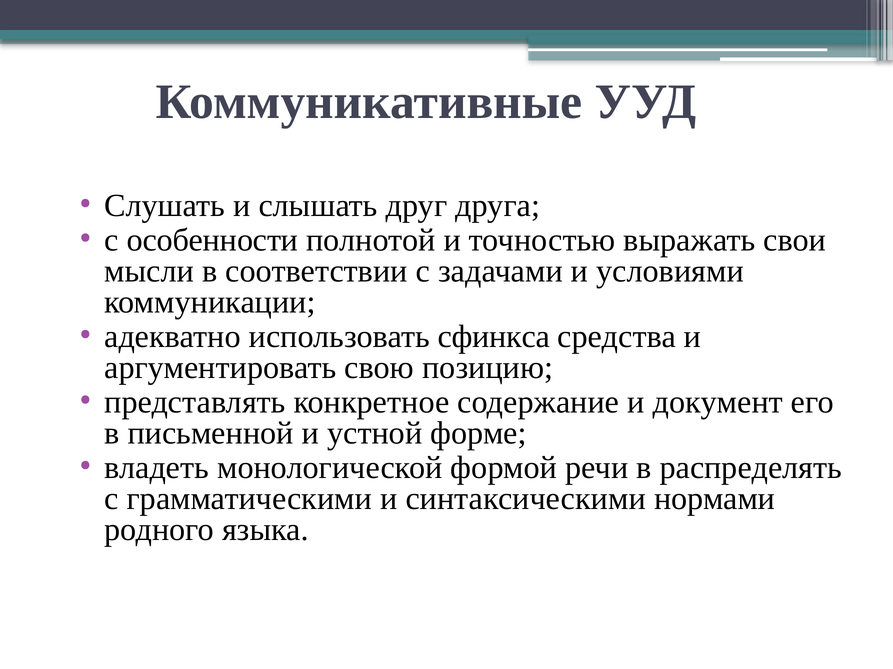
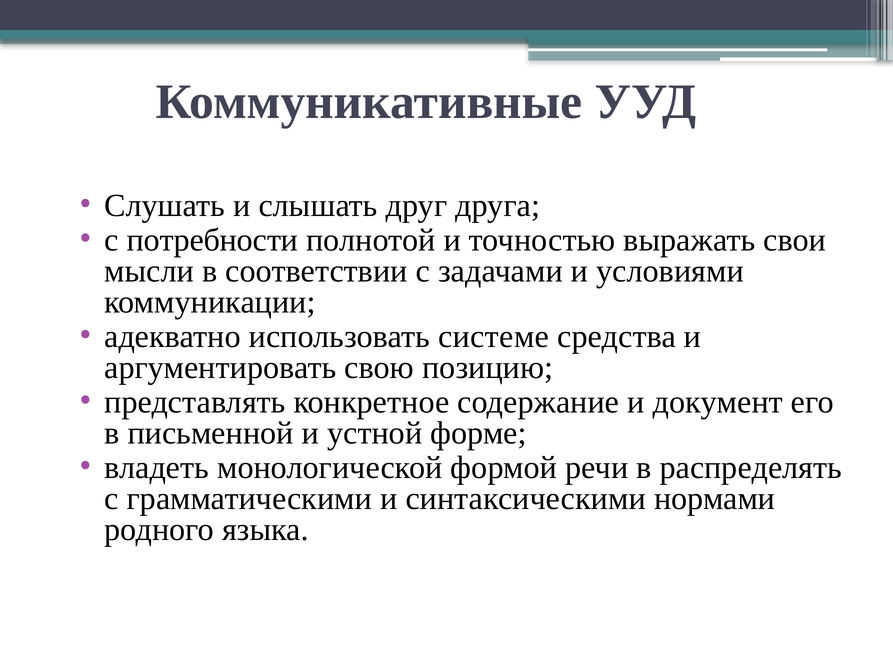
особенности: особенности -> потребности (212, 241)
сфинкса: сфинкса -> системе (494, 337)
